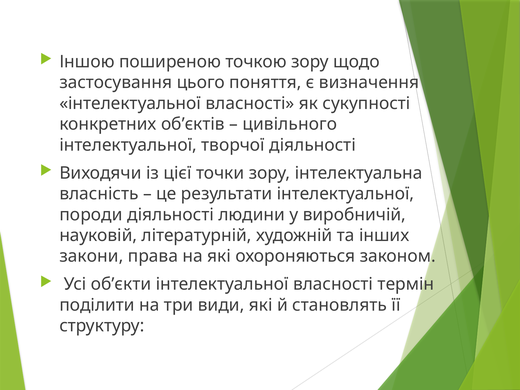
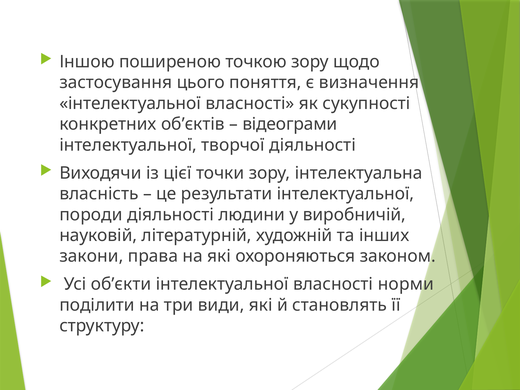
цивільного: цивільного -> відеограми (290, 124)
термін: термін -> норми (406, 284)
